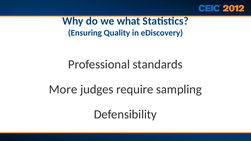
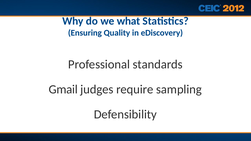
More: More -> Gmail (63, 89)
